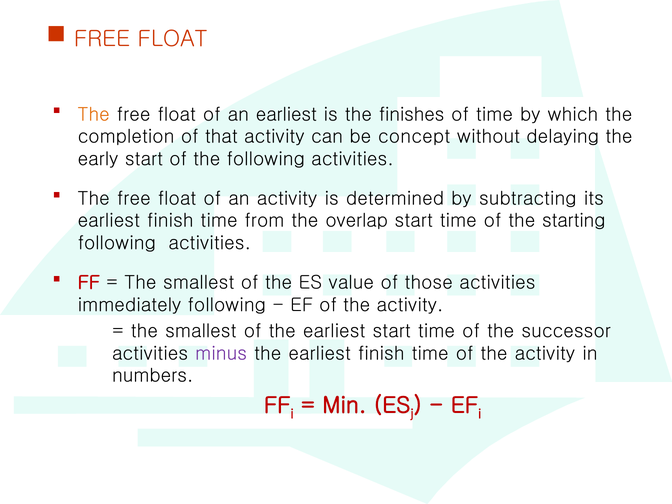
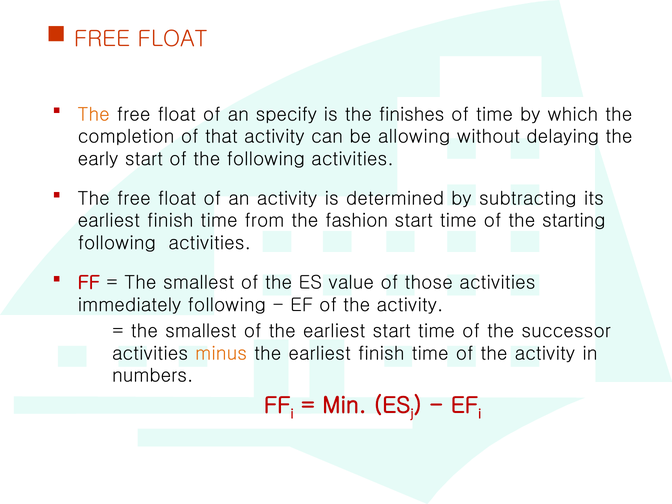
an earliest: earliest -> specify (286, 114)
concept: concept -> allowing (414, 137)
overlap: overlap -> fashion (357, 221)
minus colour: purple -> orange (221, 353)
